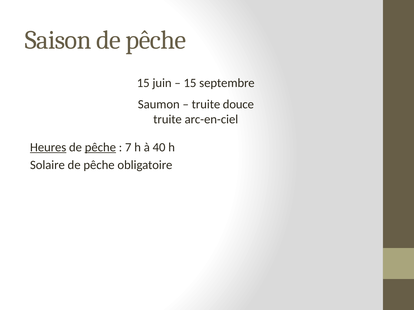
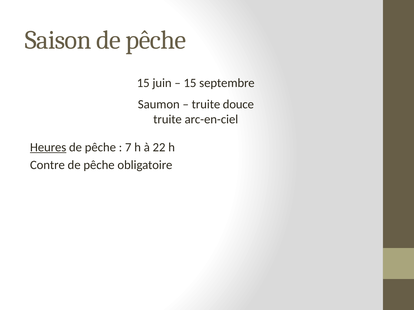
pêche underline: present -> none (100, 147)
40: 40 -> 22 (159, 147)
Solaire: Solaire -> Contre (47, 165)
